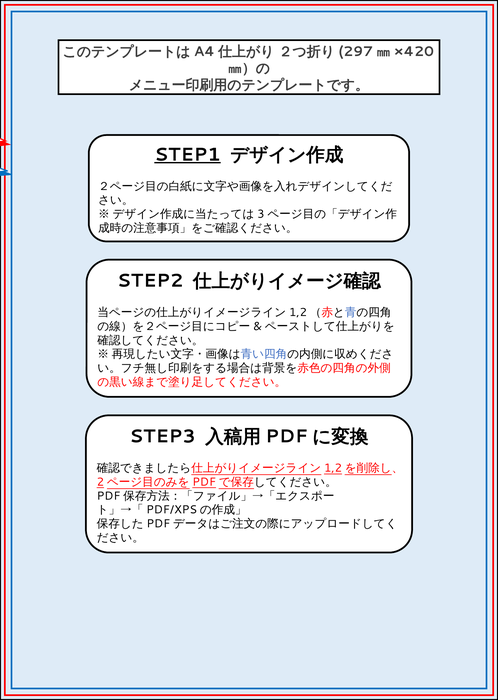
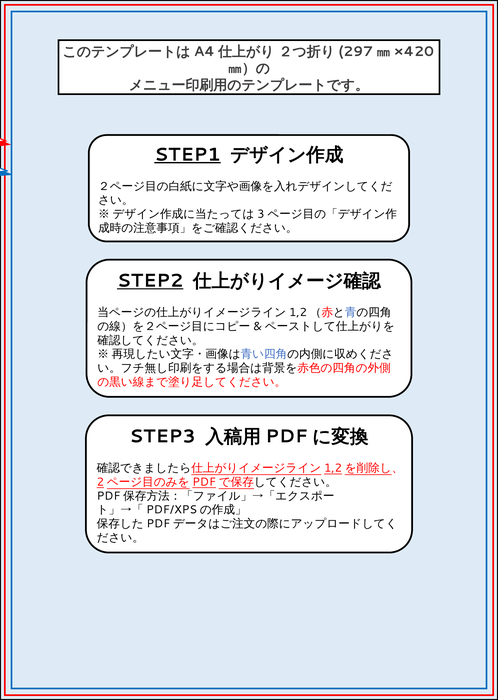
STEP2 underline: none -> present (150, 281)
